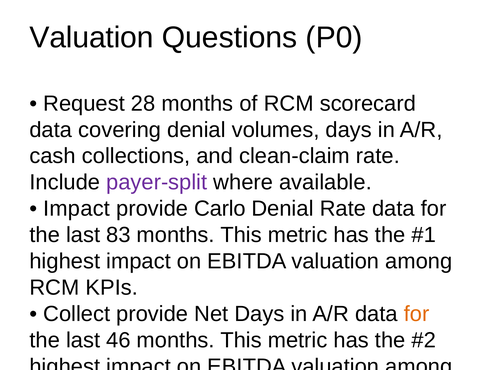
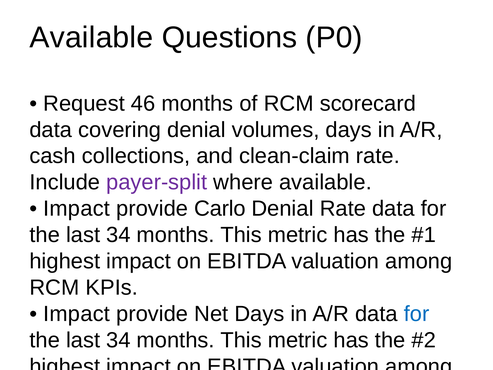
Valuation: Valuation -> Available (91, 37)
28: 28 -> 46 (143, 103)
83: 83 -> 34 (118, 235)
Collect: Collect -> Impact (77, 314)
for colour: orange -> blue (417, 314)
46: 46 -> 34 (118, 340)
